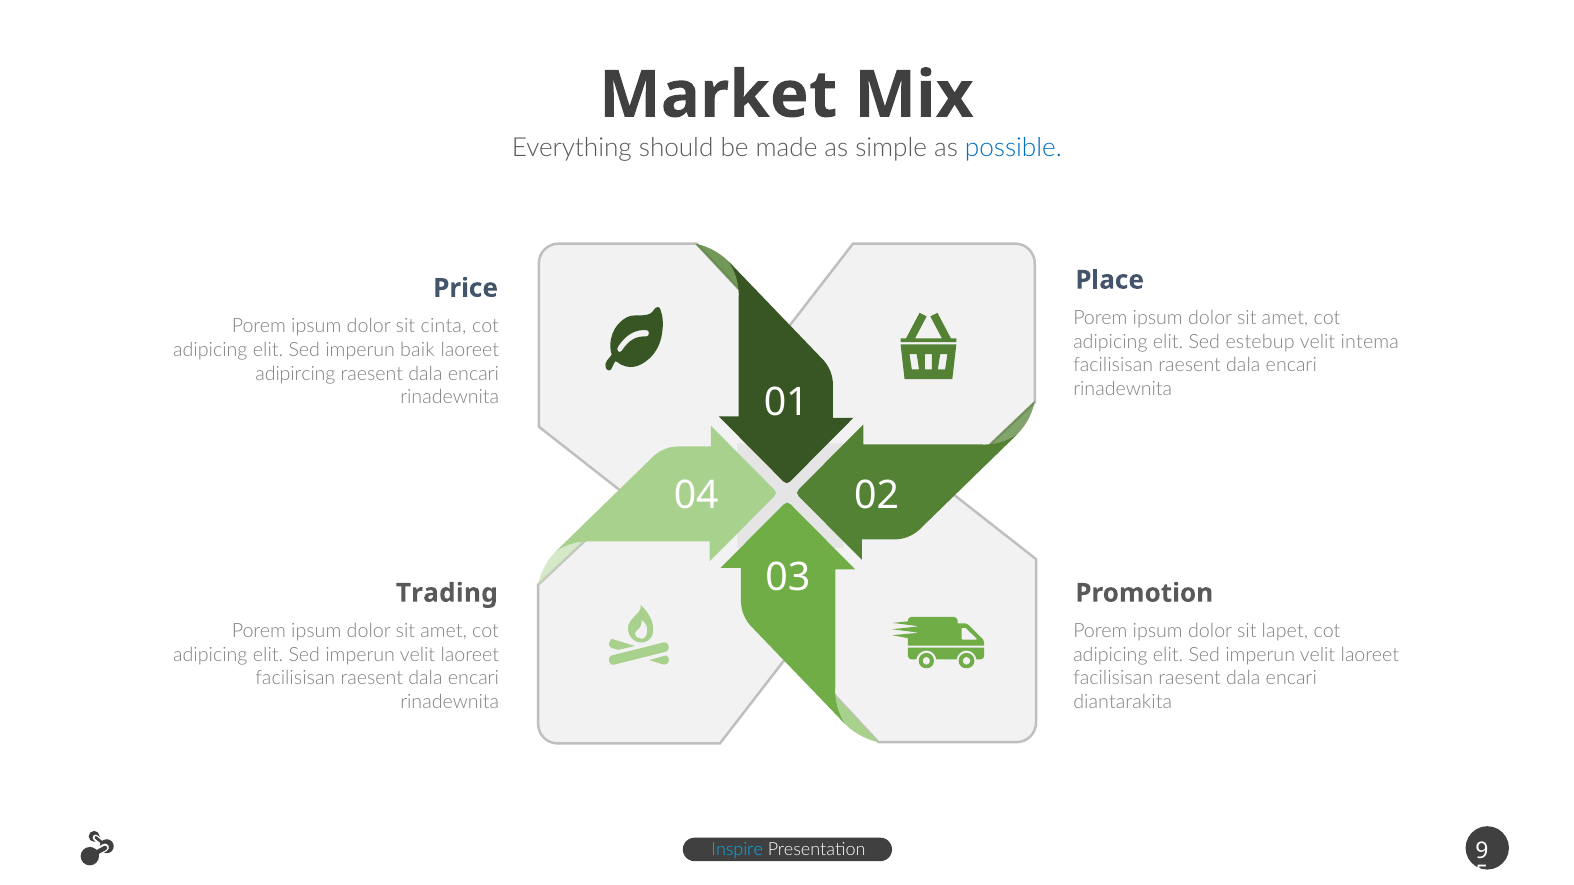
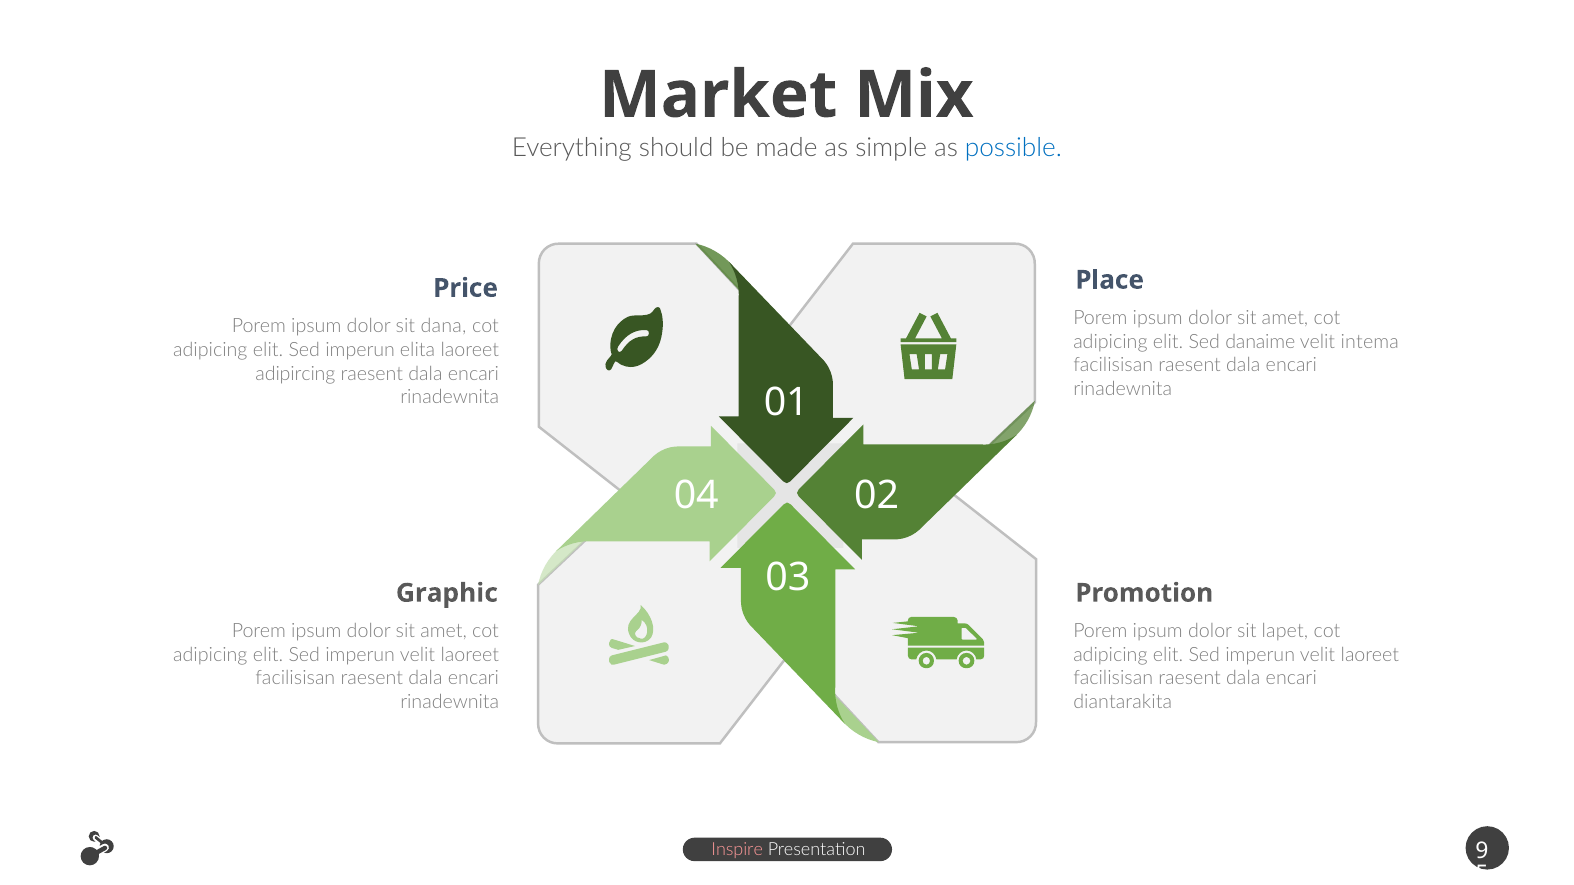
cinta: cinta -> dana (444, 326)
estebup: estebup -> danaime (1260, 342)
baik: baik -> elita (418, 350)
Trading: Trading -> Graphic (447, 593)
Inspire colour: light blue -> pink (737, 850)
